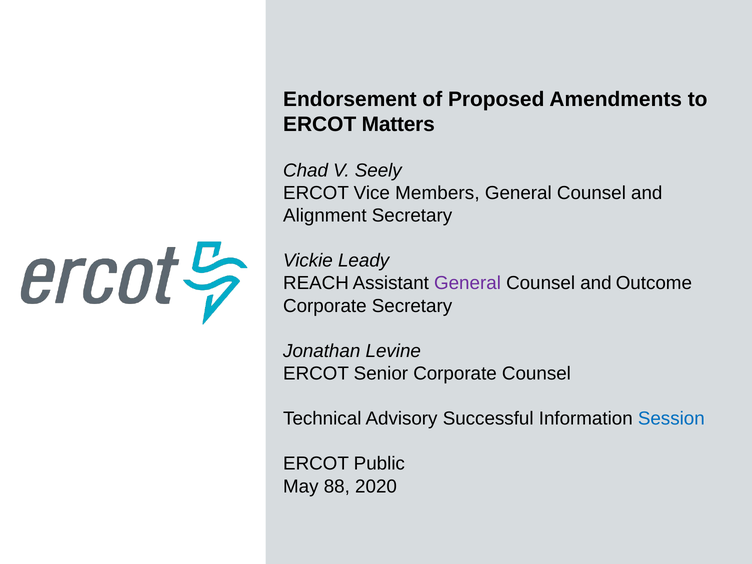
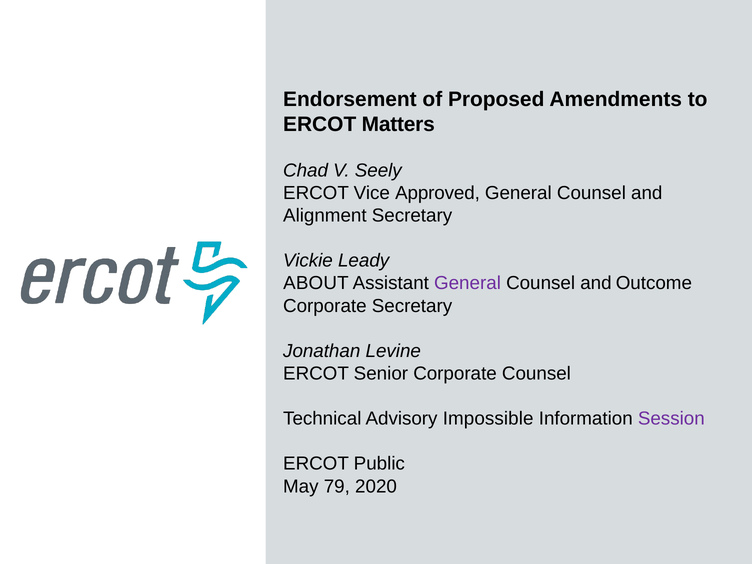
Members: Members -> Approved (437, 193)
REACH: REACH -> ABOUT (316, 283)
Successful: Successful -> Impossible (488, 419)
Session colour: blue -> purple (671, 419)
88: 88 -> 79 (337, 486)
